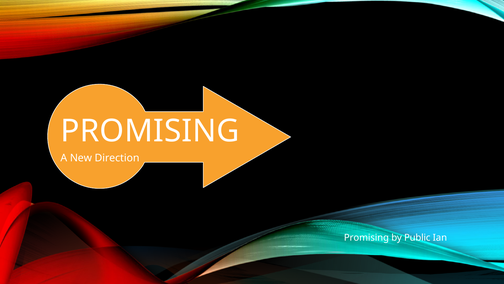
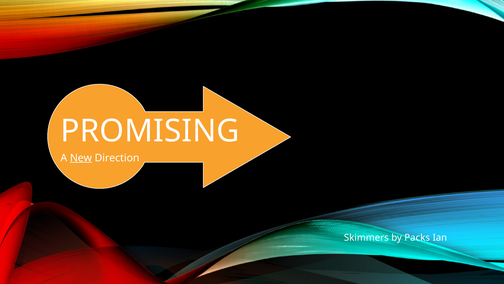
New underline: none -> present (81, 158)
Promising: Promising -> Skimmers (366, 237)
Public: Public -> Packs (417, 237)
